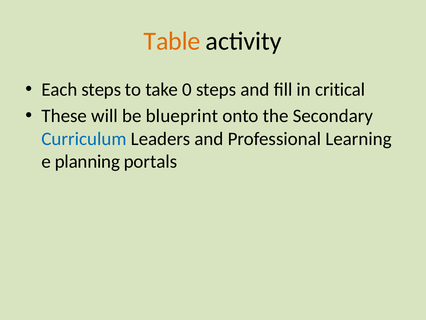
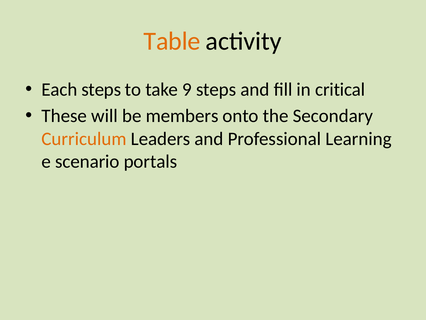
0: 0 -> 9 (187, 89)
blueprint: blueprint -> members (182, 116)
Curriculum colour: blue -> orange (84, 139)
planning: planning -> scenario (87, 161)
